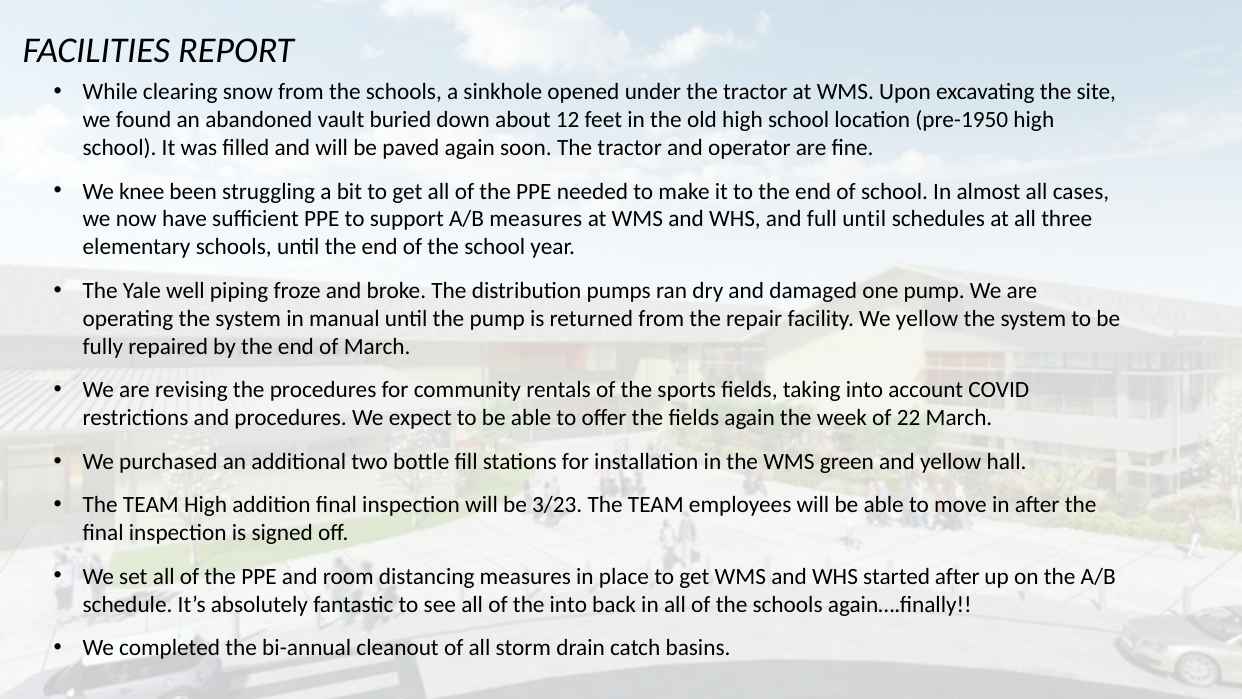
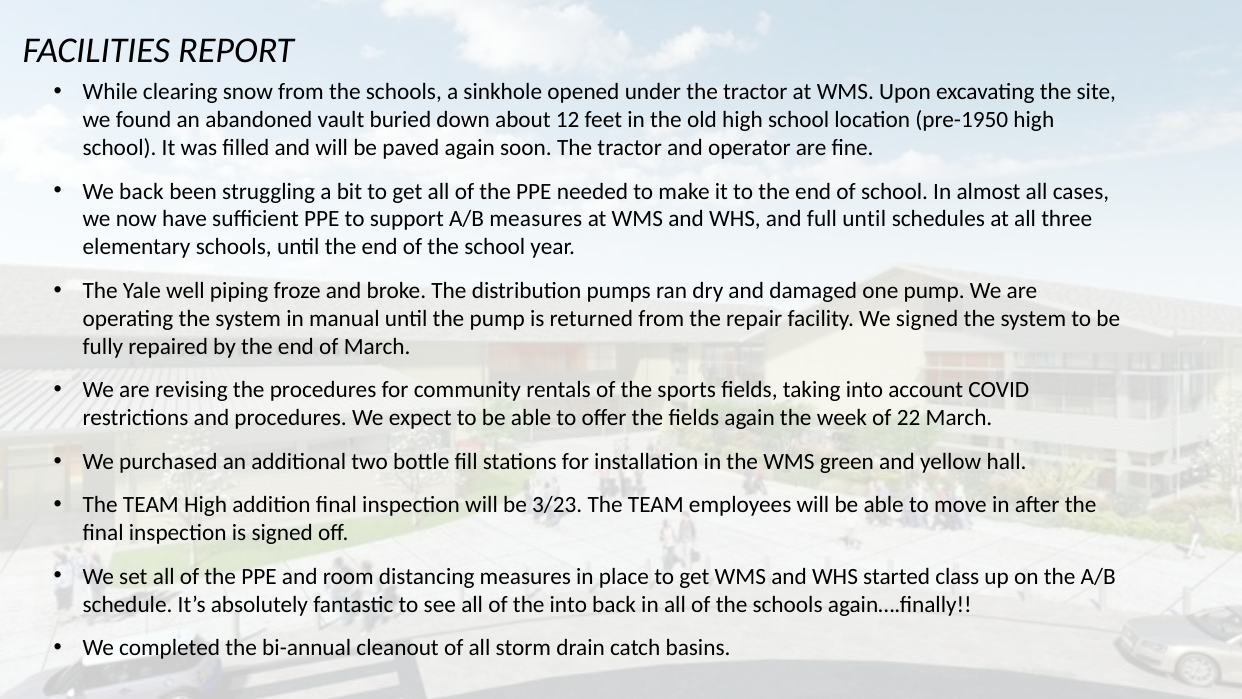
We knee: knee -> back (141, 191)
We yellow: yellow -> signed (927, 319)
started after: after -> class (957, 576)
